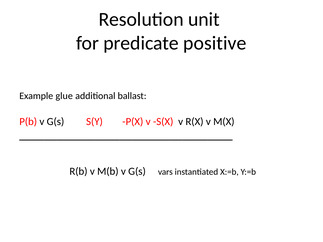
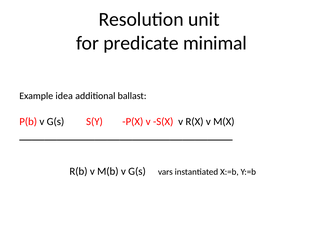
positive: positive -> minimal (215, 43)
glue: glue -> idea (64, 96)
